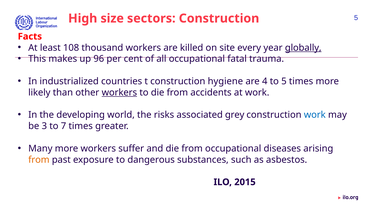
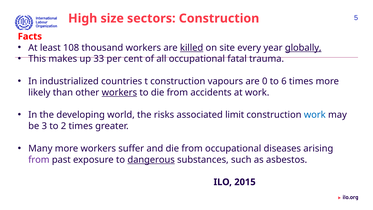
killed underline: none -> present (192, 48)
96: 96 -> 33 (99, 59)
hygiene: hygiene -> vapours (225, 81)
4: 4 -> 0 (265, 81)
to 5: 5 -> 6 (284, 81)
grey: grey -> limit (235, 115)
7: 7 -> 2 (64, 126)
from colour: orange -> purple (39, 160)
dangerous underline: none -> present (151, 160)
